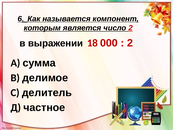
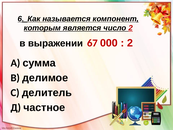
18: 18 -> 67 (92, 43)
